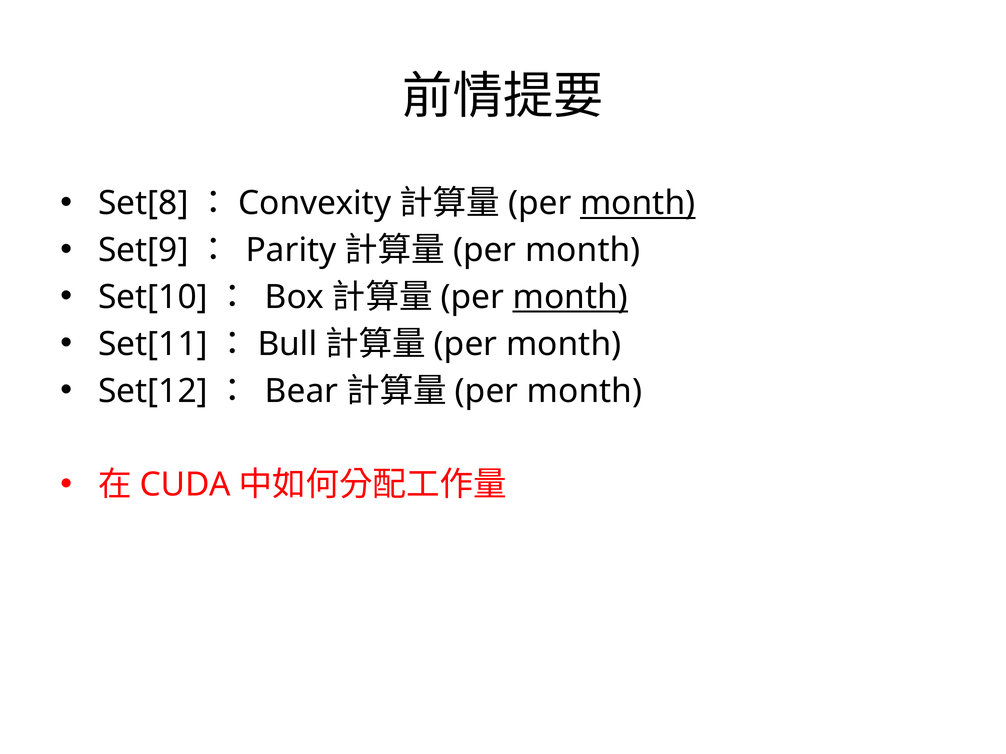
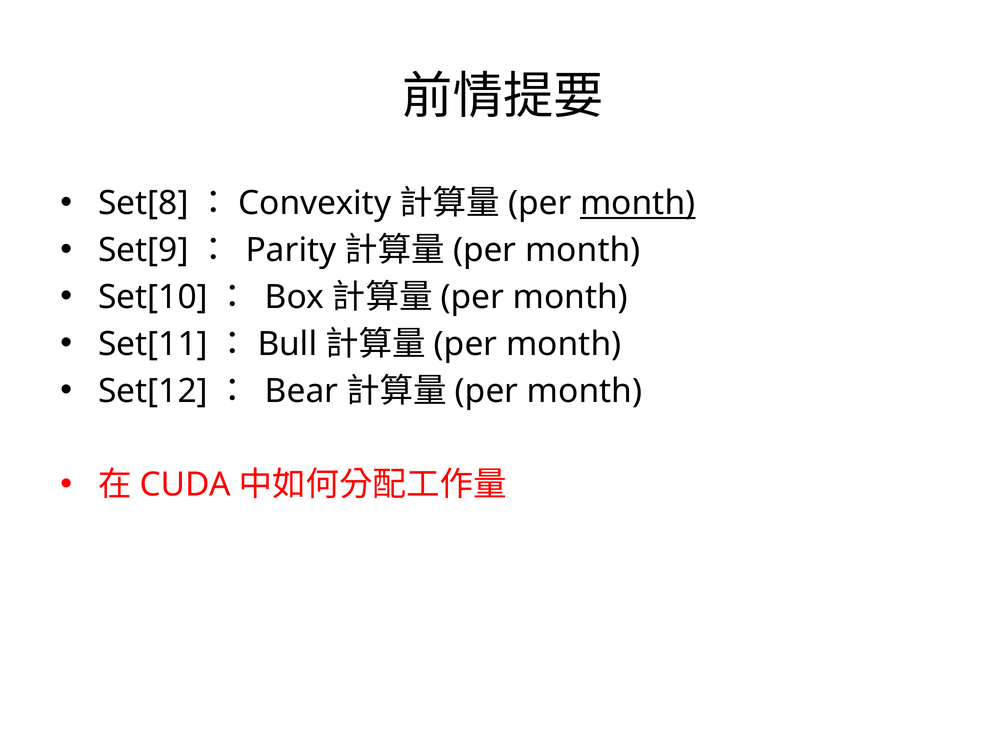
month underline: present -> none (570, 297)
